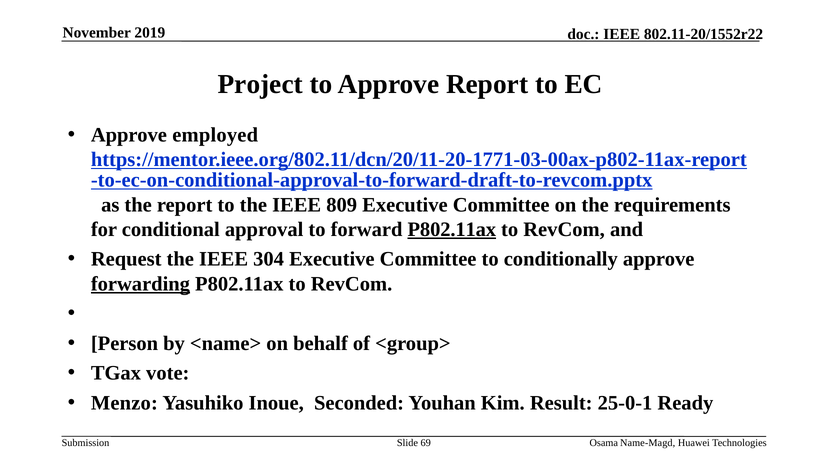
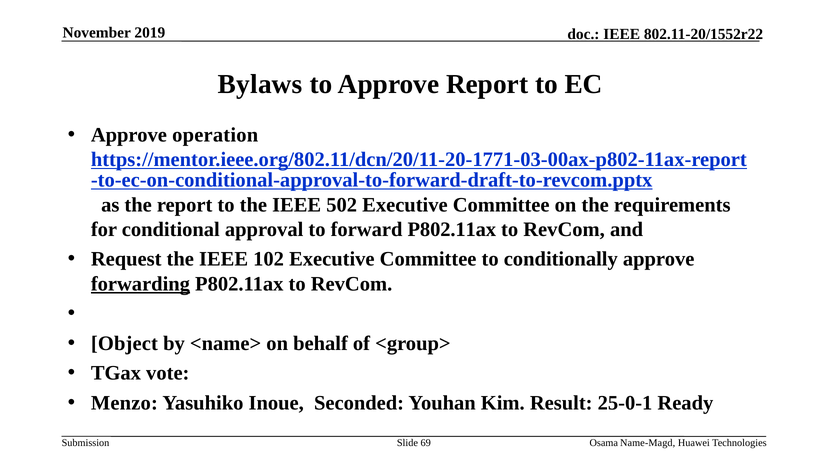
Project: Project -> Bylaws (260, 84)
employed: employed -> operation (215, 135)
809: 809 -> 502 (342, 205)
P802.11ax underline: present -> none (452, 229)
304: 304 -> 102 (269, 259)
Person: Person -> Object (124, 343)
